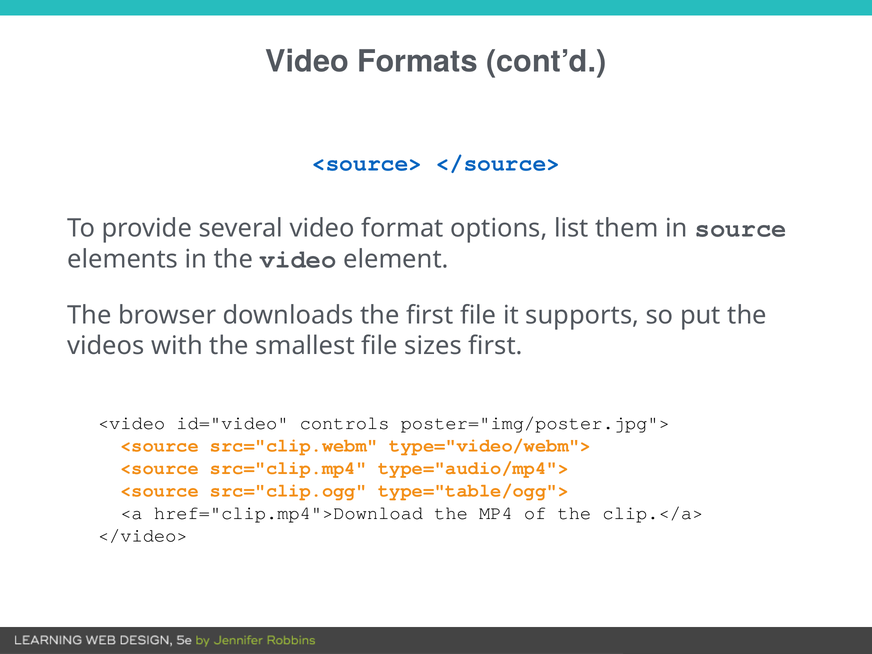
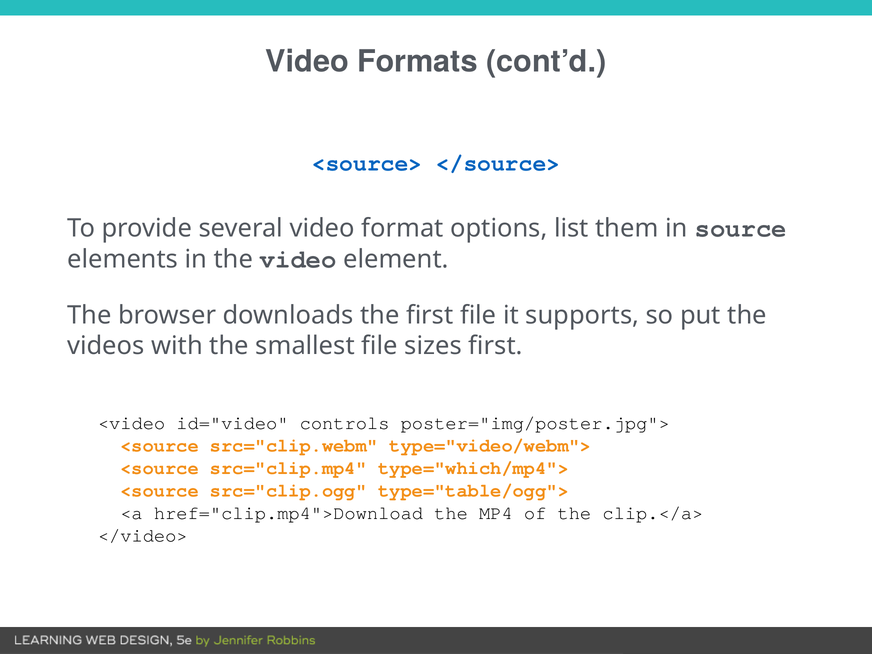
type="audio/mp4">: type="audio/mp4"> -> type="which/mp4"> (474, 468)
